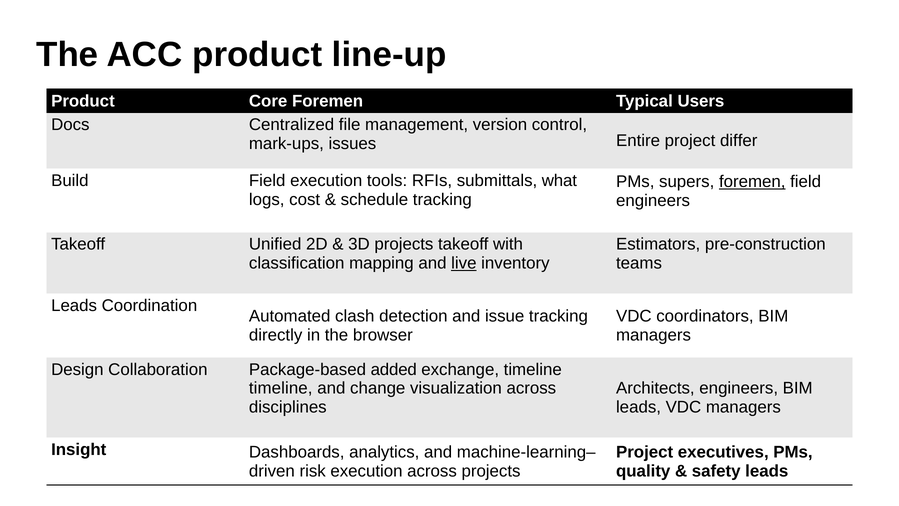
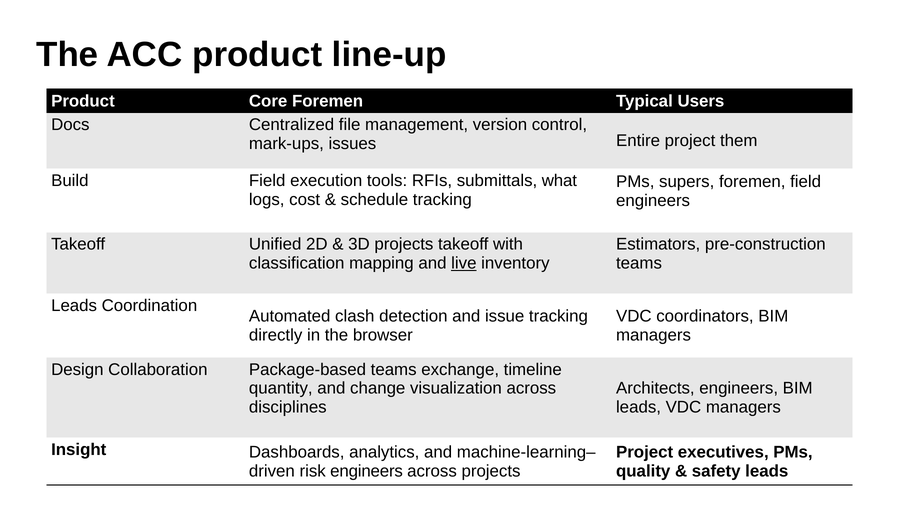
differ: differ -> them (739, 141)
foremen underline: present -> none (752, 182)
Package-based added: added -> teams (394, 369)
timeline: timeline -> quantity (281, 388)
risk execution: execution -> engineers (367, 471)
